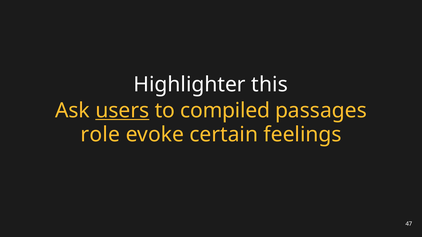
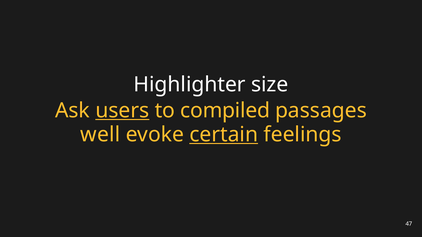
this: this -> size (270, 85)
role: role -> well (100, 135)
certain underline: none -> present (224, 135)
